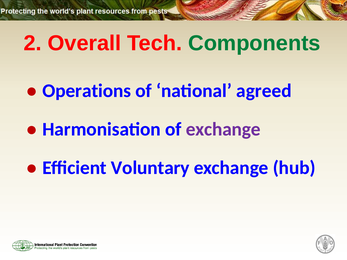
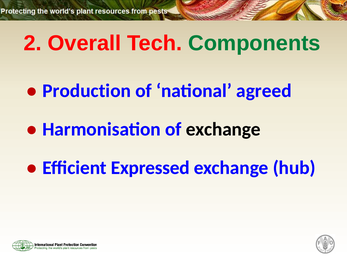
Operations: Operations -> Production (87, 91)
exchange colour: purple -> black (223, 129)
Voluntary: Voluntary -> Expressed (150, 168)
